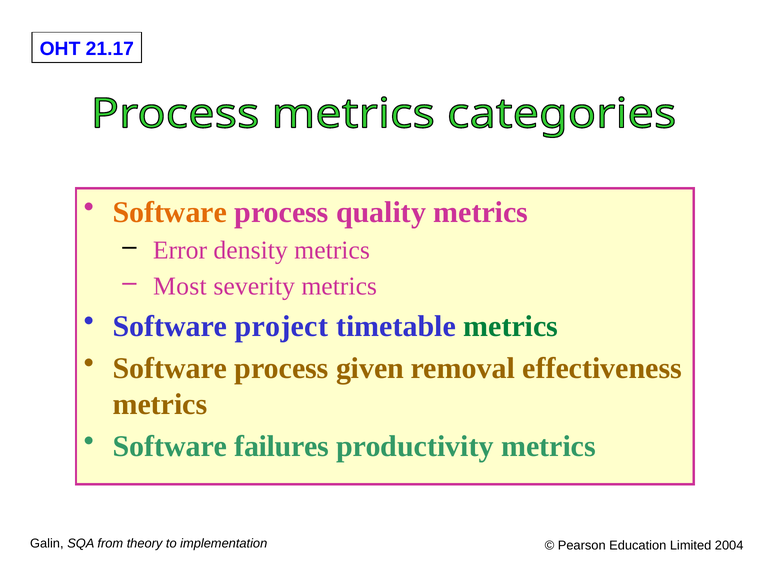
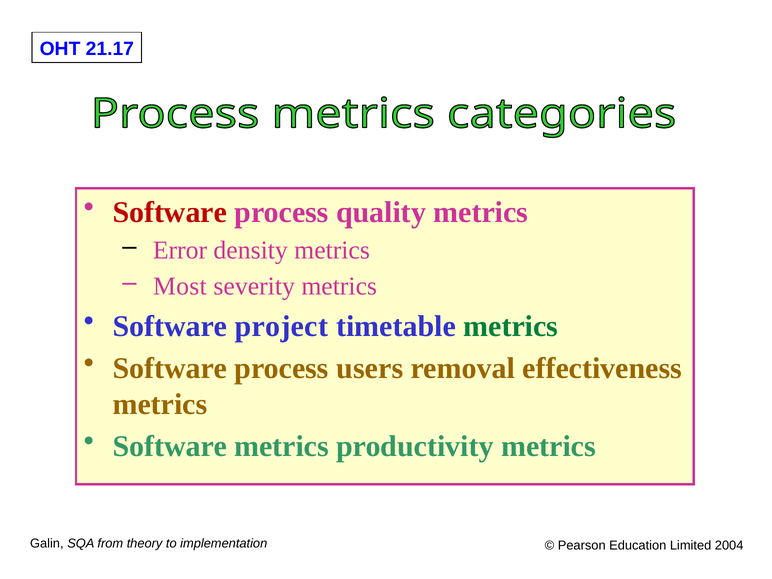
Software colour: orange -> red (170, 212)
given: given -> users (370, 368)
Software failures: failures -> metrics (282, 446)
